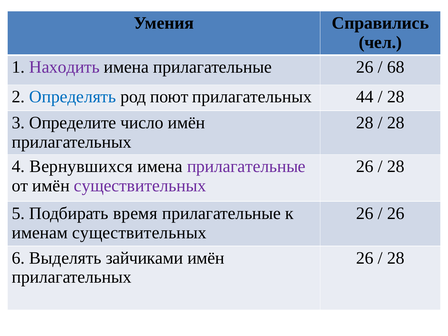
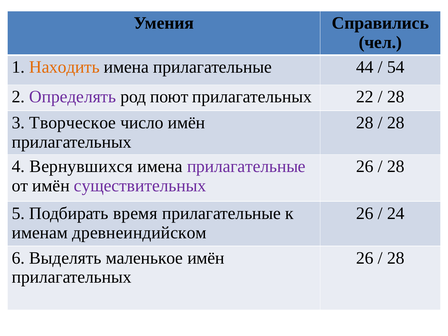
Находить colour: purple -> orange (65, 67)
прилагательные 26: 26 -> 44 (365, 67)
68: 68 -> 54 (396, 67)
Определять colour: blue -> purple (73, 97)
44: 44 -> 22 (365, 97)
Определите: Определите -> Творческое (73, 123)
26: 26 -> 24 (396, 213)
именам существительных: существительных -> древнеиндийском (139, 233)
зайчиками: зайчиками -> маленькое (144, 258)
